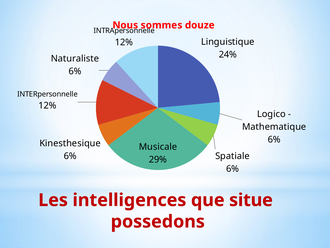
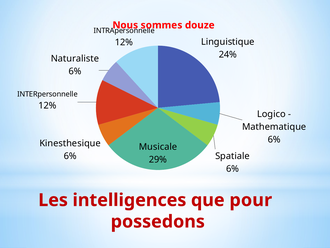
situe: situe -> pour (251, 200)
